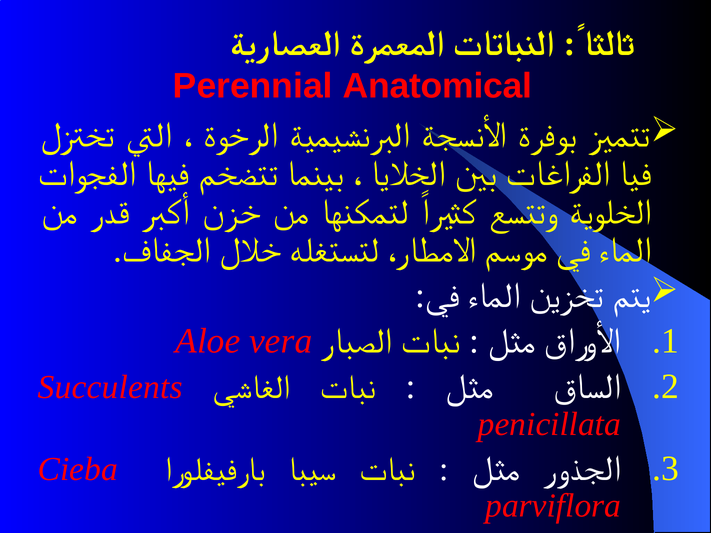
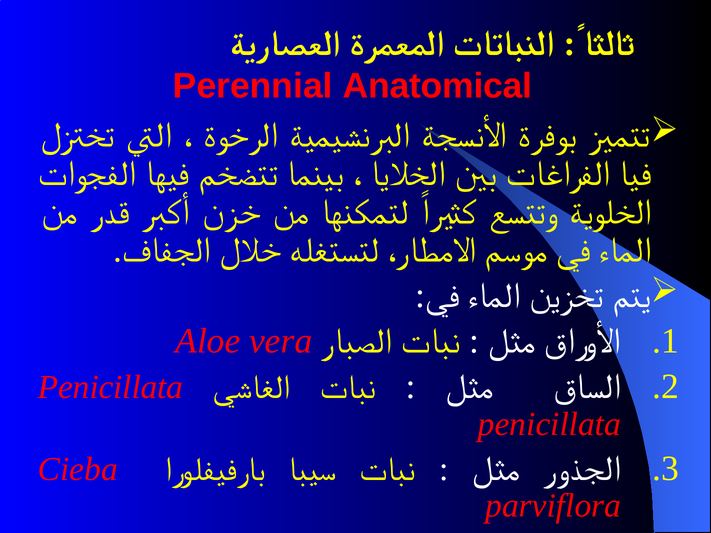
Succulents: Succulents -> Penicillata (111, 388)
